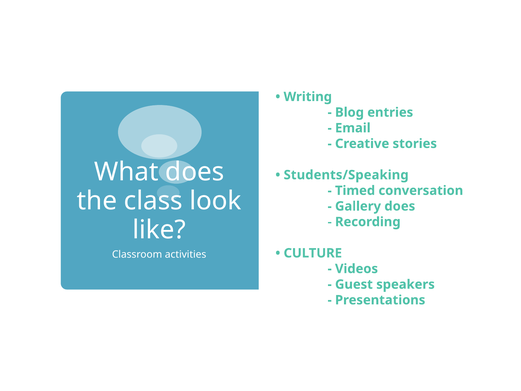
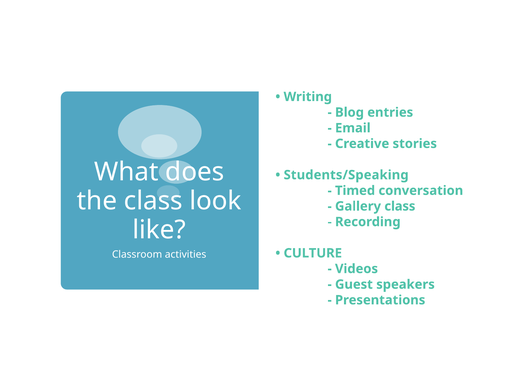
Gallery does: does -> class (400, 206)
